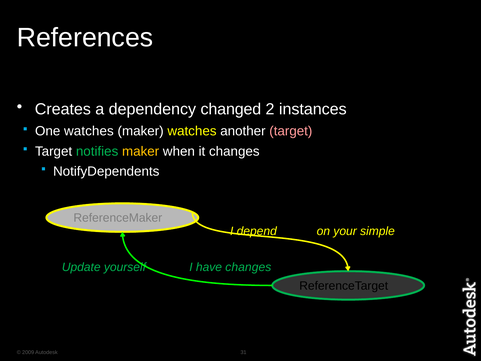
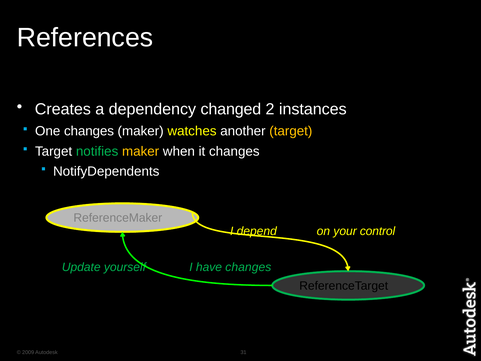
One watches: watches -> changes (89, 131)
target colour: pink -> yellow (291, 131)
simple: simple -> control (378, 231)
